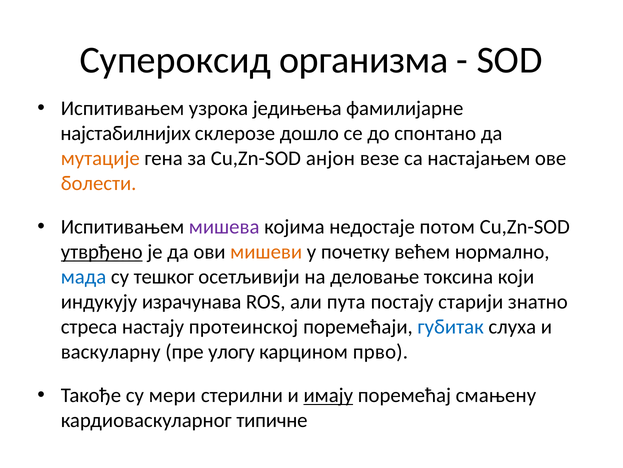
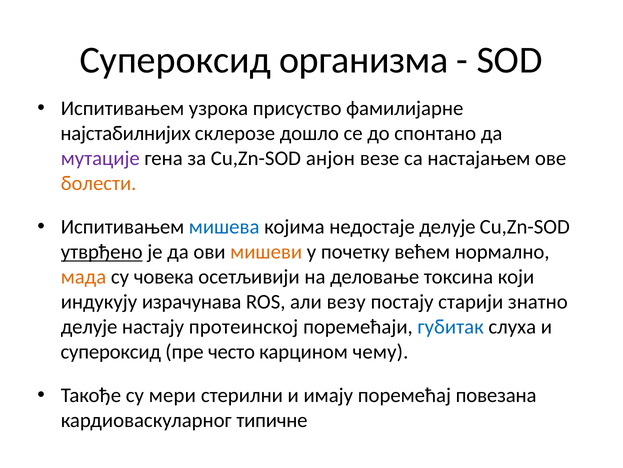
једињења: једињења -> присуство (297, 108)
мутације colour: orange -> purple (100, 158)
мишева colour: purple -> blue (224, 227)
недостаје потом: потом -> делује (447, 227)
мада colour: blue -> orange (84, 277)
тешког: тешког -> човека (164, 277)
пута: пута -> везу (346, 302)
стреса: стреса -> делује (89, 326)
васкуларну: васкуларну -> супероксид (111, 351)
улогу: улогу -> често (231, 351)
прво: прво -> чему (380, 351)
имају underline: present -> none (328, 395)
смањену: смањену -> повезана (496, 395)
